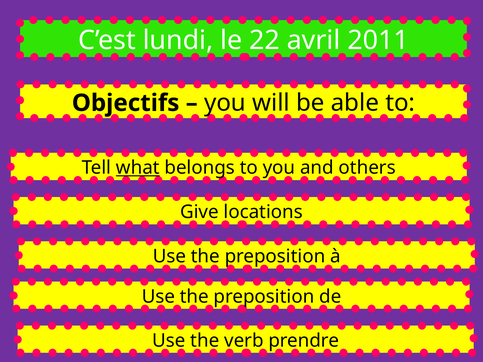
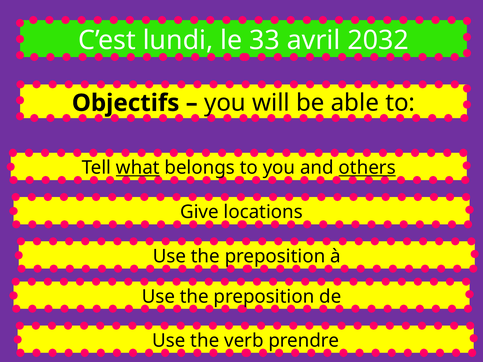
22: 22 -> 33 (265, 40)
2011: 2011 -> 2032 (378, 40)
others underline: none -> present (367, 168)
